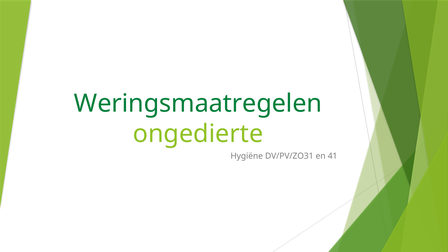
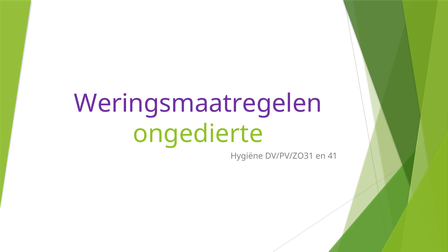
Weringsmaatregelen colour: green -> purple (198, 104)
